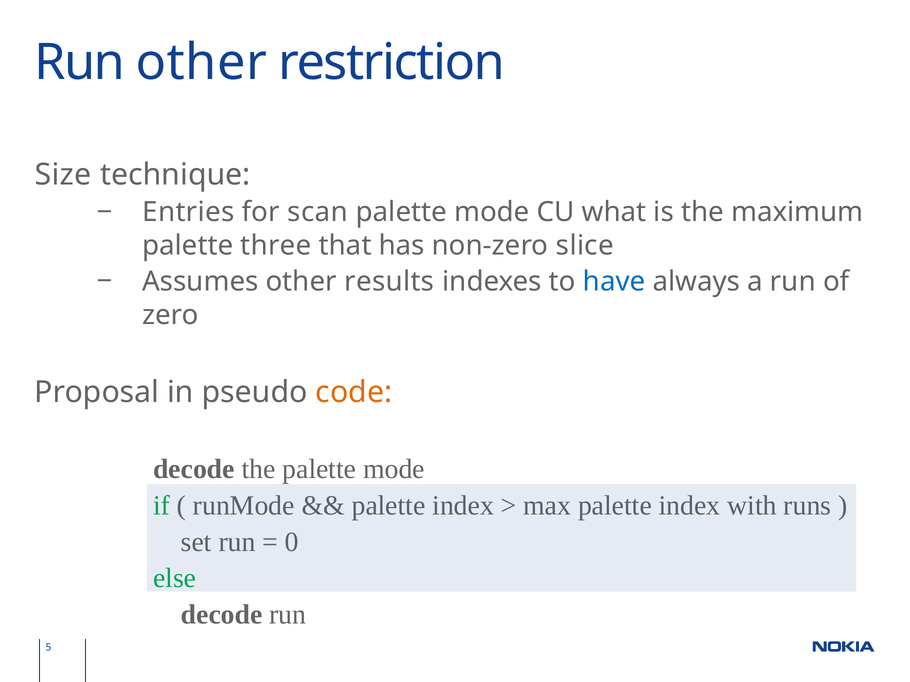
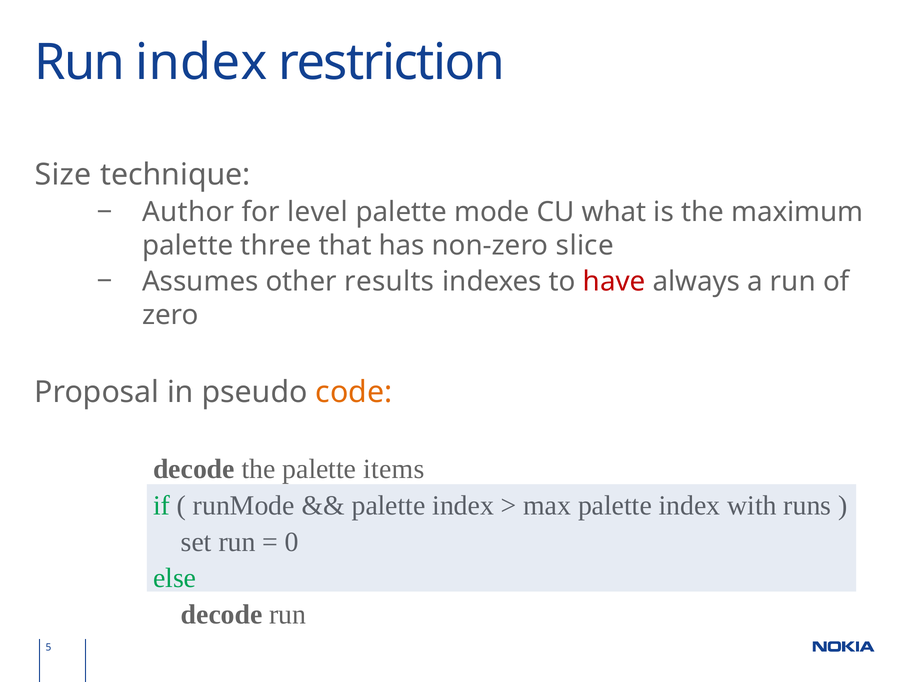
Run other: other -> index (201, 63)
Entries: Entries -> Author (188, 212)
scan: scan -> level (318, 212)
have colour: blue -> red (614, 282)
the palette mode: mode -> items (394, 470)
